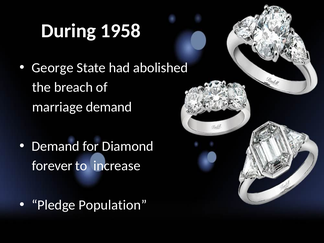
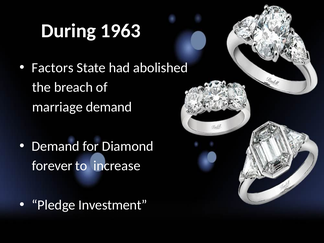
1958: 1958 -> 1963 (121, 31)
George: George -> Factors (53, 68)
Population: Population -> Investment (113, 205)
